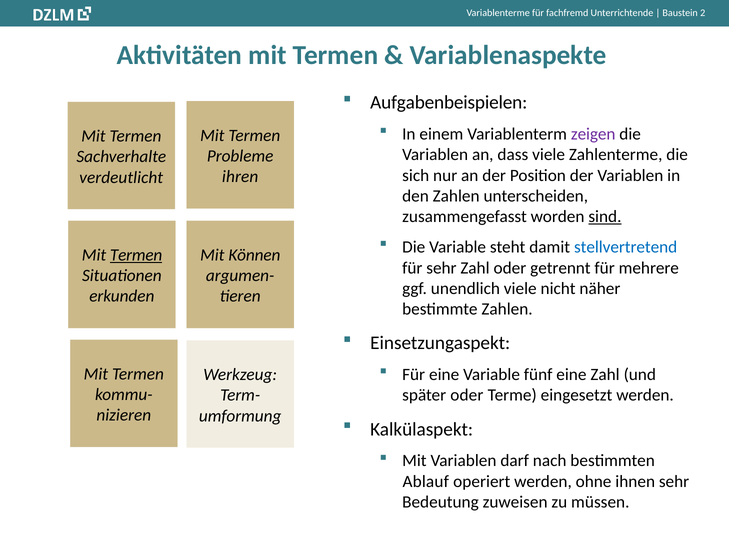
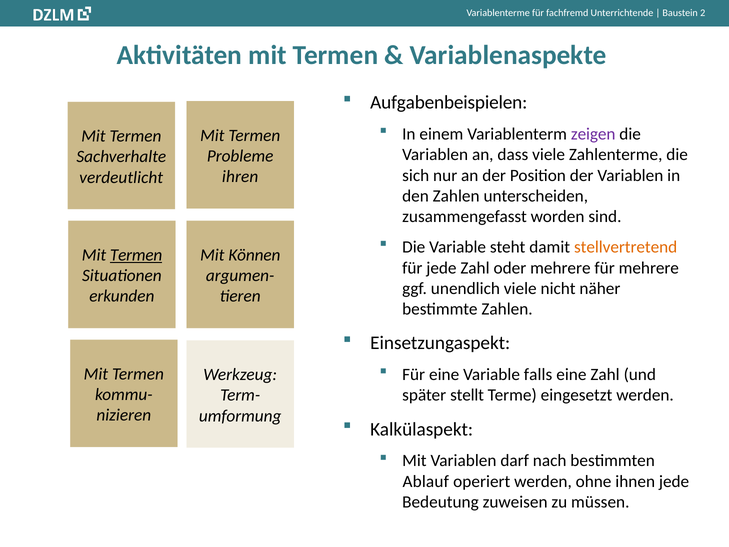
sind underline: present -> none (605, 217)
stellvertretend colour: blue -> orange (626, 247)
für sehr: sehr -> jede (441, 268)
oder getrennt: getrennt -> mehrere (560, 268)
fünf: fünf -> falls (538, 374)
später oder: oder -> stellt (467, 395)
ihnen sehr: sehr -> jede (674, 481)
